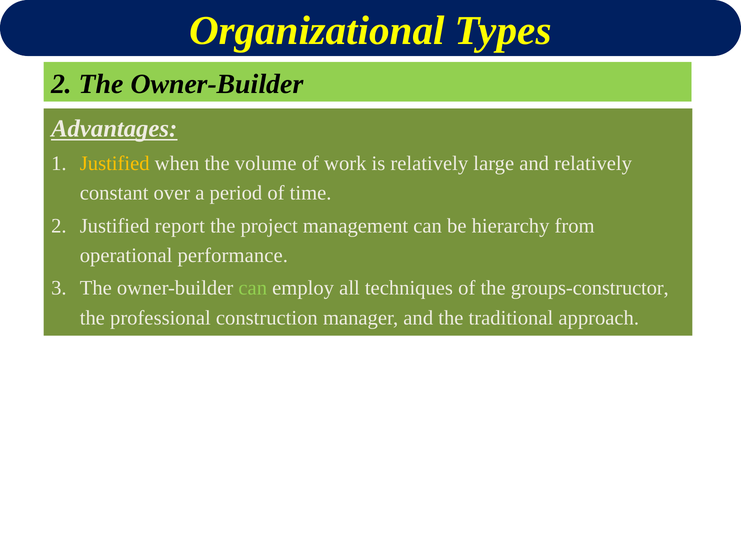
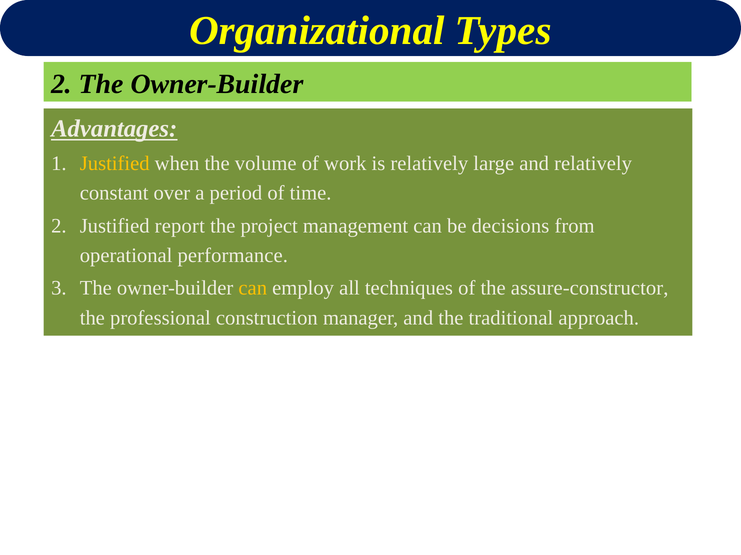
hierarchy: hierarchy -> decisions (511, 226)
can colour: light green -> yellow (253, 289)
groups-constructor: groups-constructor -> assure-constructor (590, 289)
